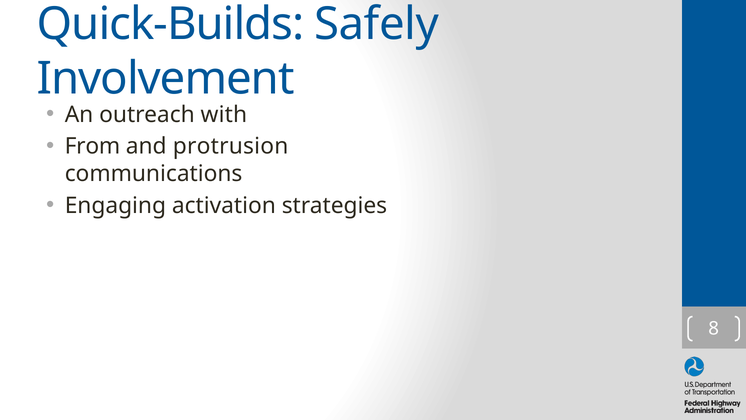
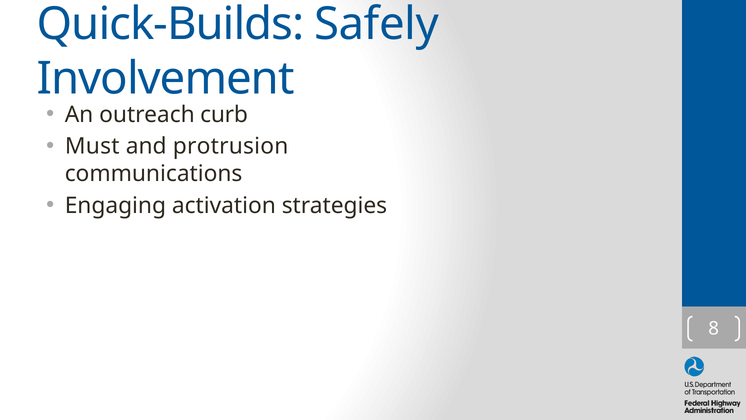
with: with -> curb (224, 114)
From: From -> Must (92, 146)
